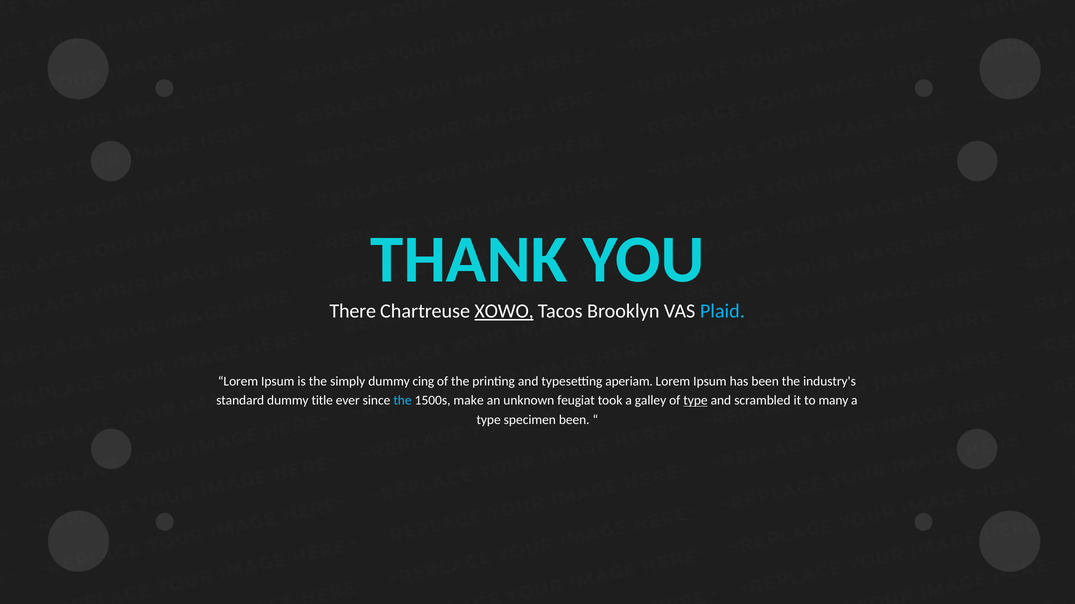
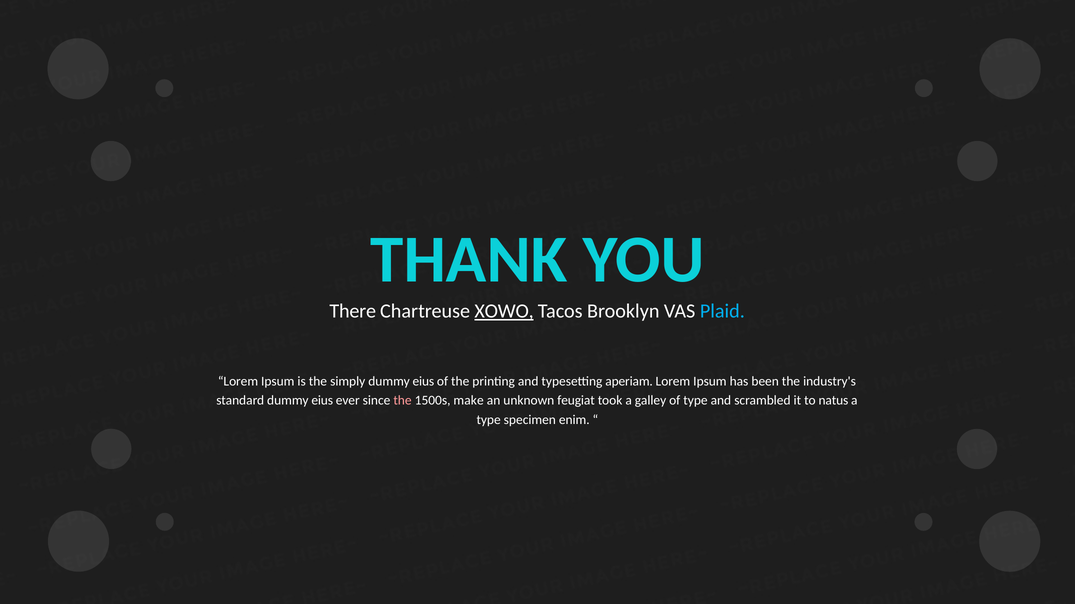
simply dummy cing: cing -> eius (423, 382)
standard dummy title: title -> eius (322, 401)
the colour: light blue -> pink (402, 401)
type underline: present -> none (695, 401)
many: many -> natus (833, 401)
specimen been: been -> enim (574, 420)
